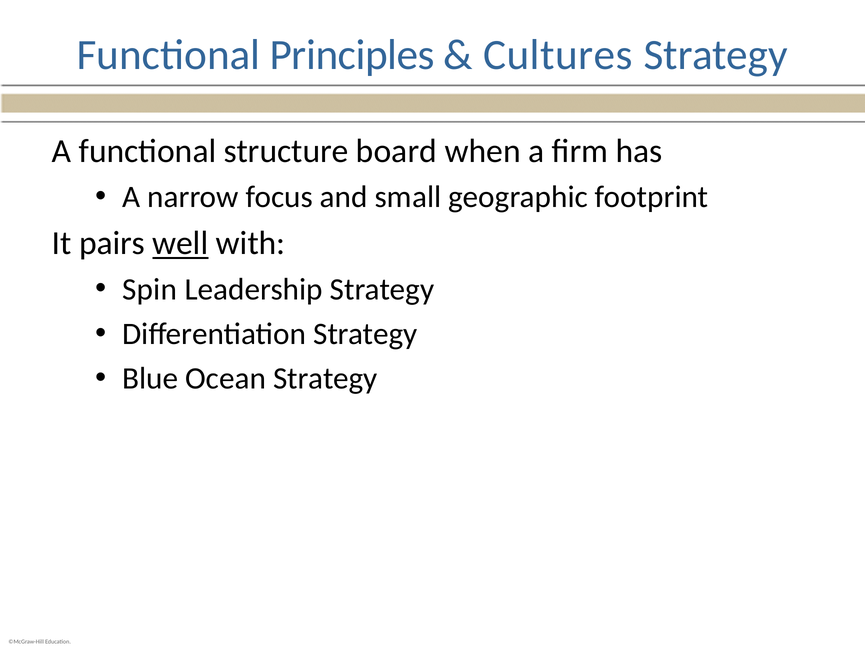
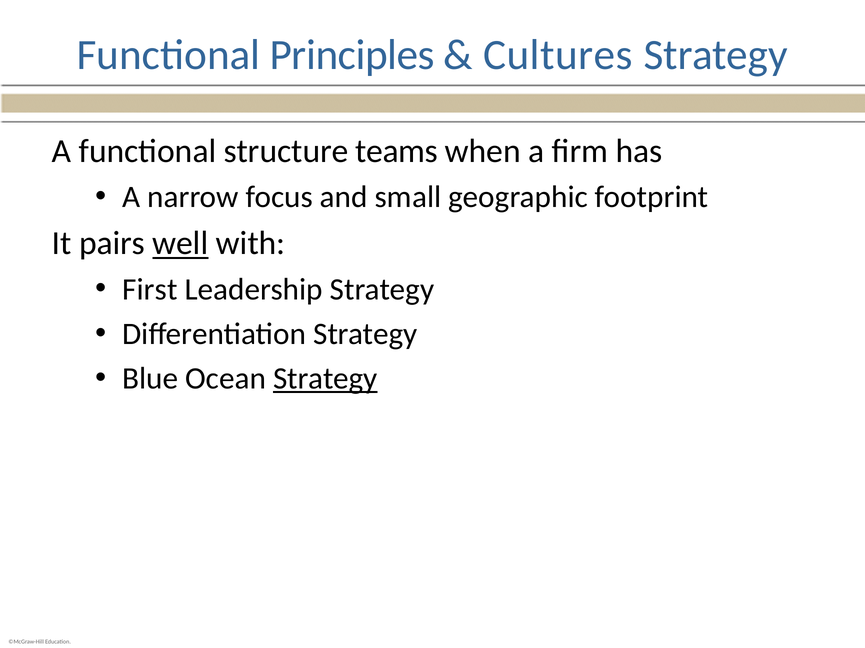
board: board -> teams (397, 151)
Spin: Spin -> First (150, 290)
Strategy underline: none -> present (325, 379)
